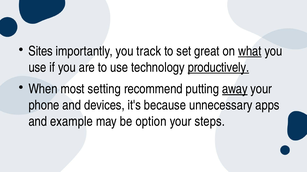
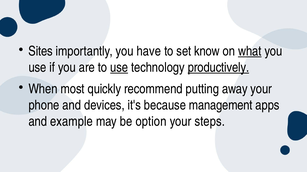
track: track -> have (149, 51)
great: great -> know (207, 51)
use underline: none -> present (119, 68)
setting: setting -> quickly (104, 89)
away underline: present -> none (235, 89)
unnecessary: unnecessary -> management (221, 106)
